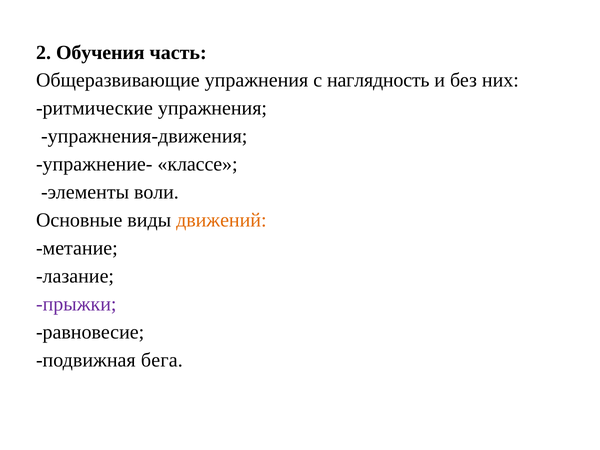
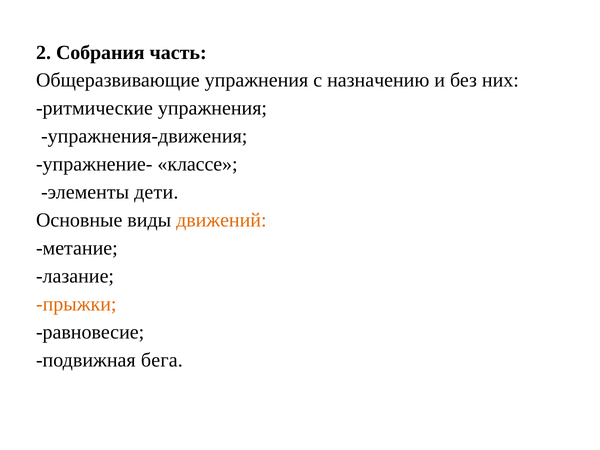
Обучения: Обучения -> Собрания (100, 52)
наглядность: наглядность -> назначению (378, 80)
воли: воли -> дети (156, 192)
прыжки colour: purple -> orange (76, 304)
